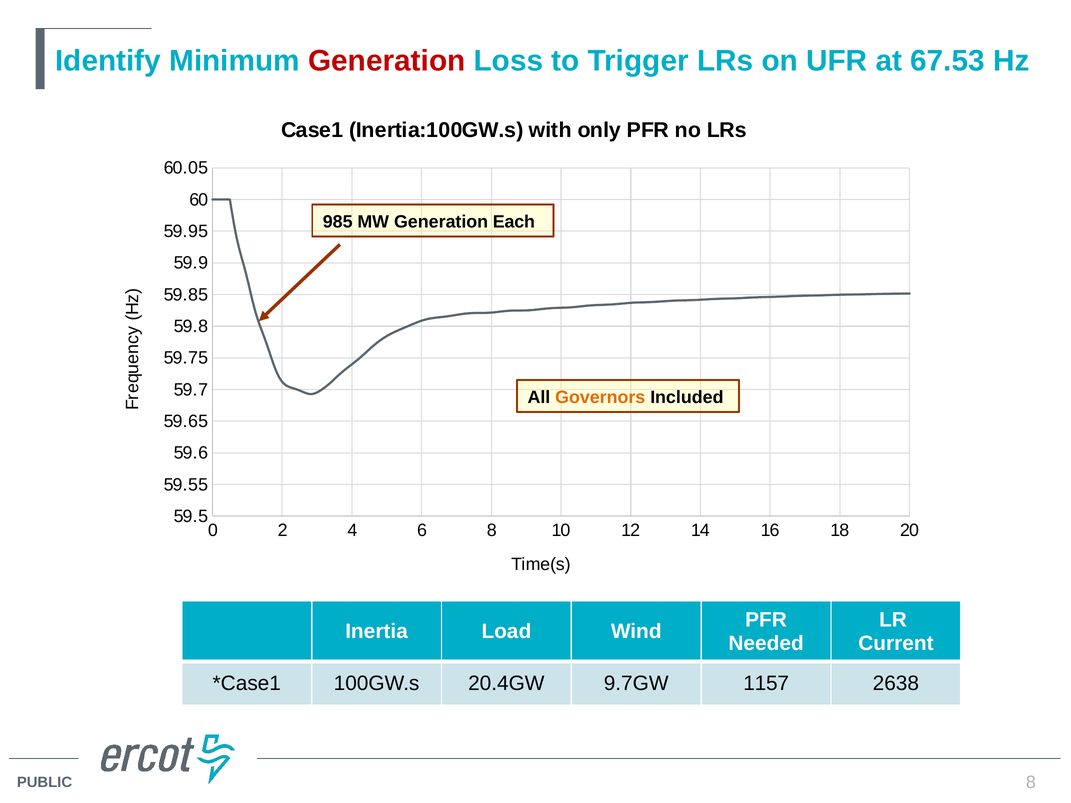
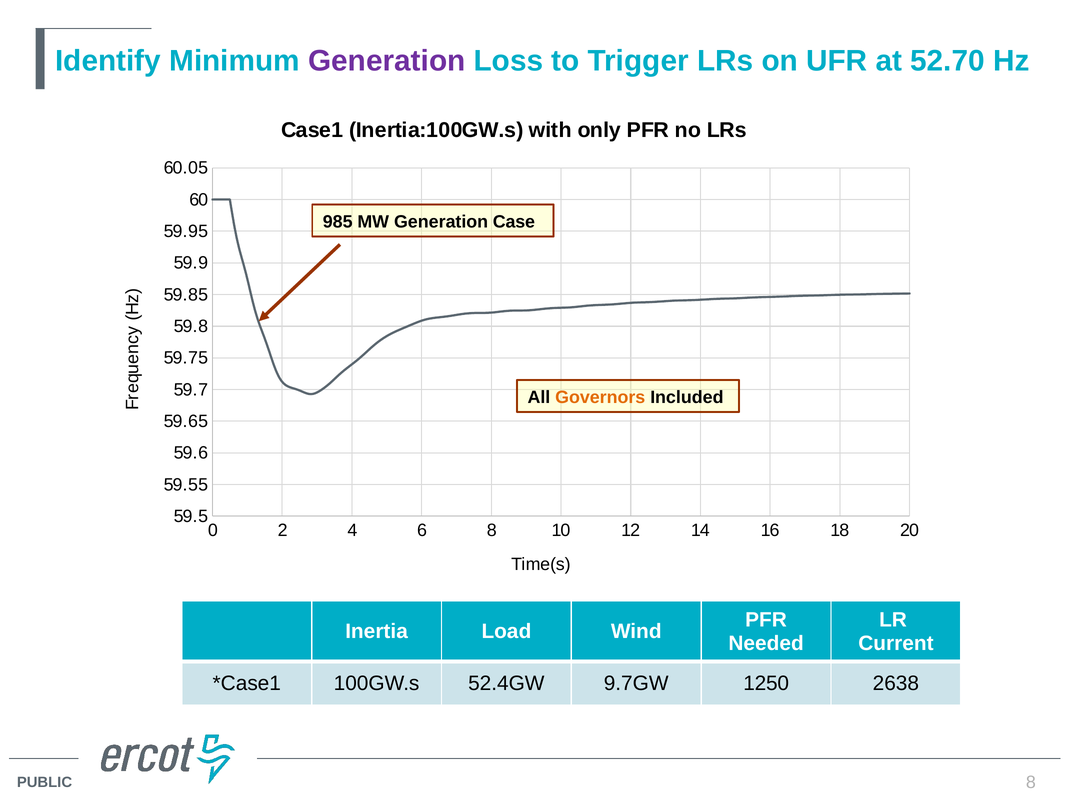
Generation colour: red -> purple (387, 61)
67.53: 67.53 -> 52.70 (948, 61)
Each: Each -> Case (514, 222)
20.4GW: 20.4GW -> 52.4GW (506, 684)
1157: 1157 -> 1250 (766, 684)
